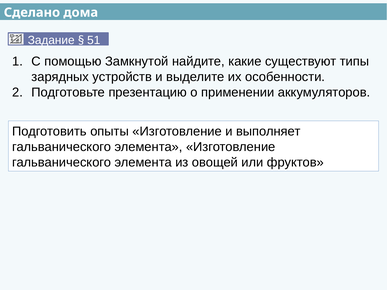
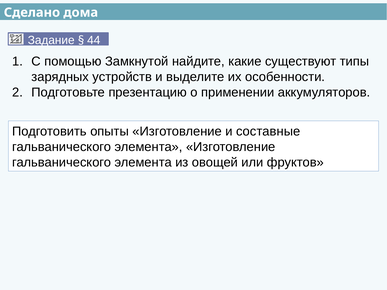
51: 51 -> 44 (94, 40)
выполняет: выполняет -> составные (268, 132)
